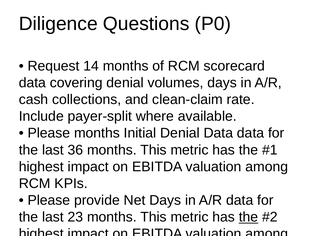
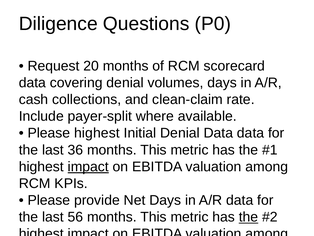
14: 14 -> 20 (91, 66)
Please months: months -> highest (97, 133)
impact underline: none -> present (88, 166)
23: 23 -> 56 (75, 217)
